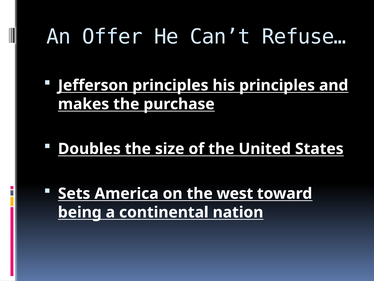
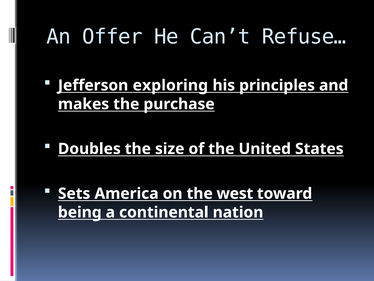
Jefferson principles: principles -> exploring (170, 85)
